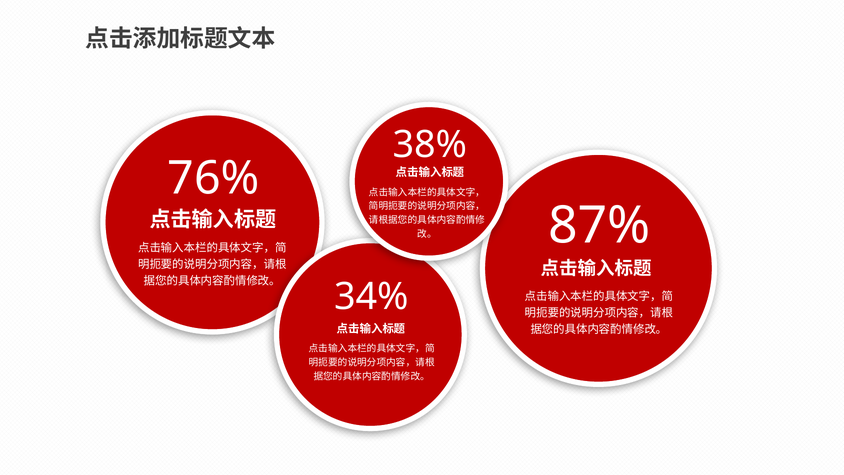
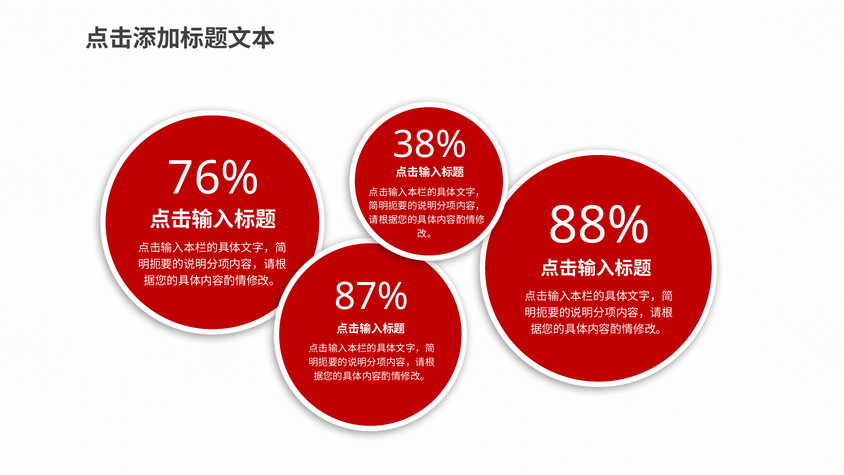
87%: 87% -> 88% (599, 226)
34%: 34% -> 87% (371, 297)
